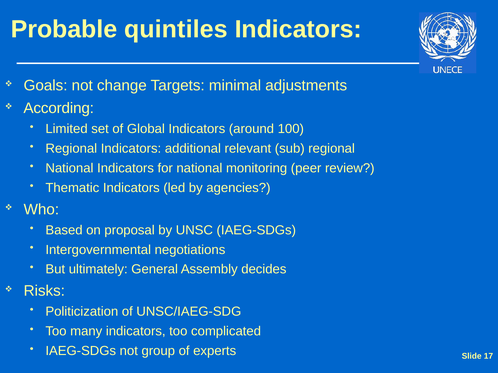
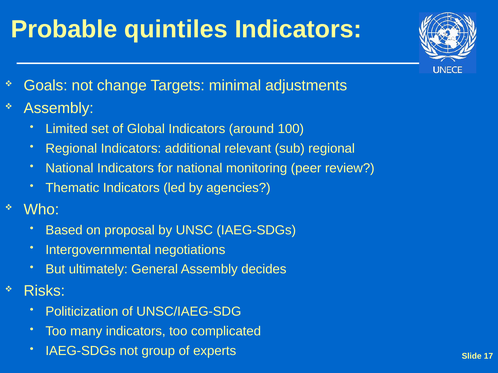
According: According -> Assembly (59, 108)
